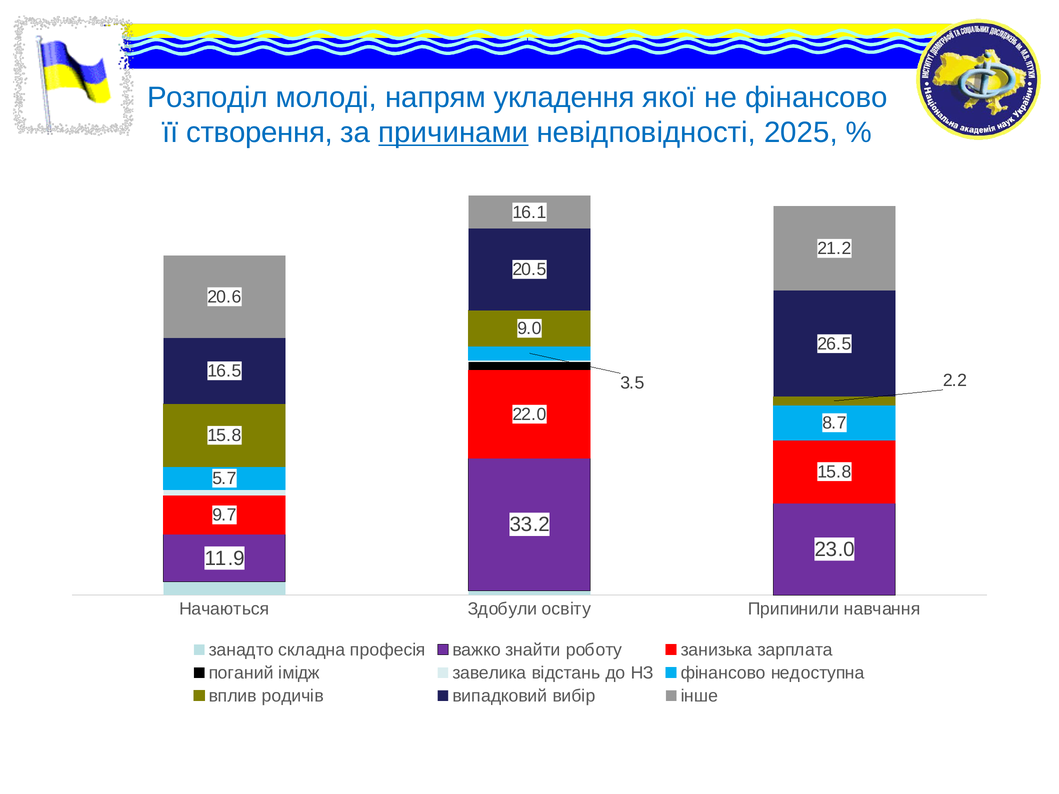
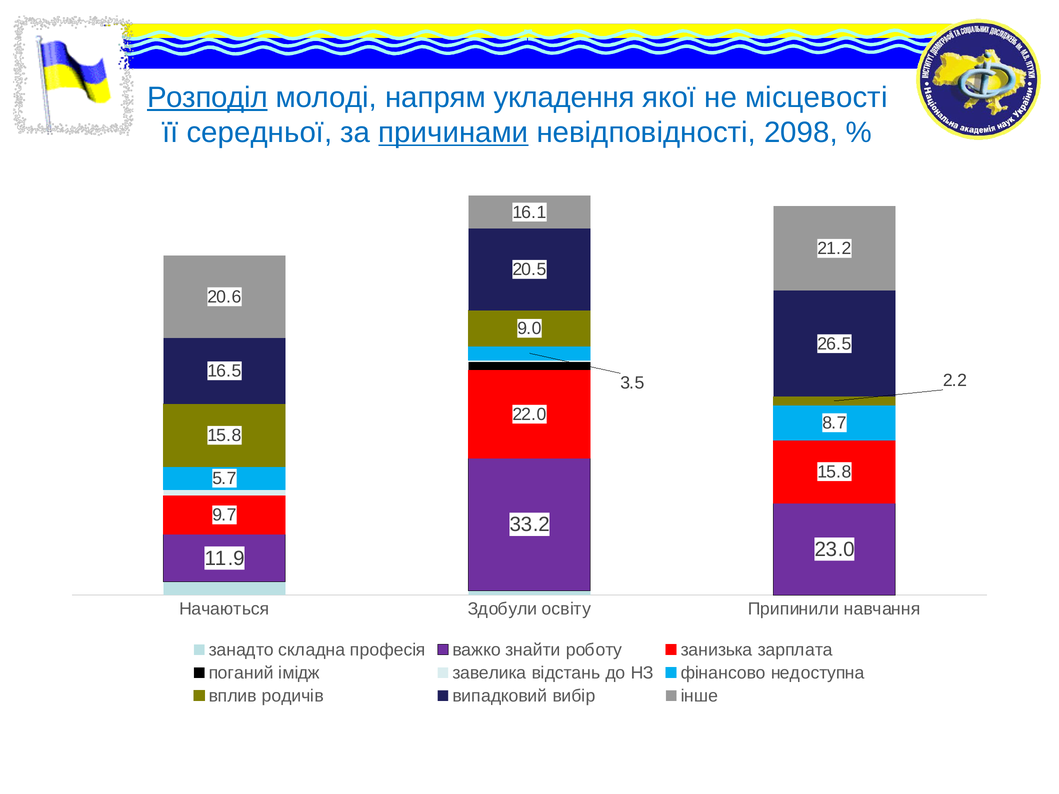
Розподіл underline: none -> present (207, 97)
не фінансово: фінансово -> місцевості (816, 97)
створення: створення -> середньої (259, 133)
2025: 2025 -> 2098 (801, 133)
